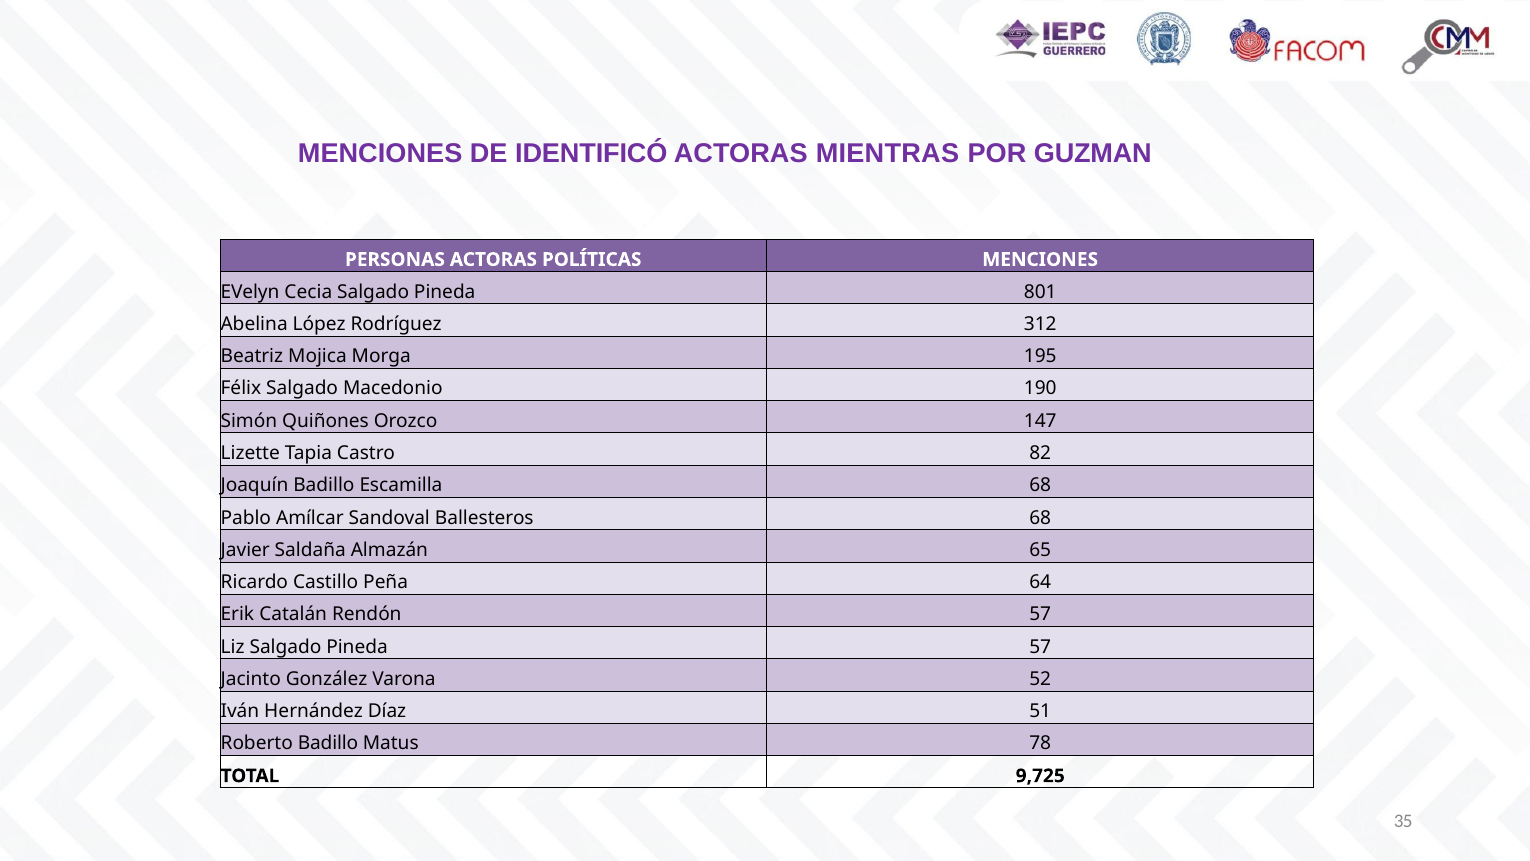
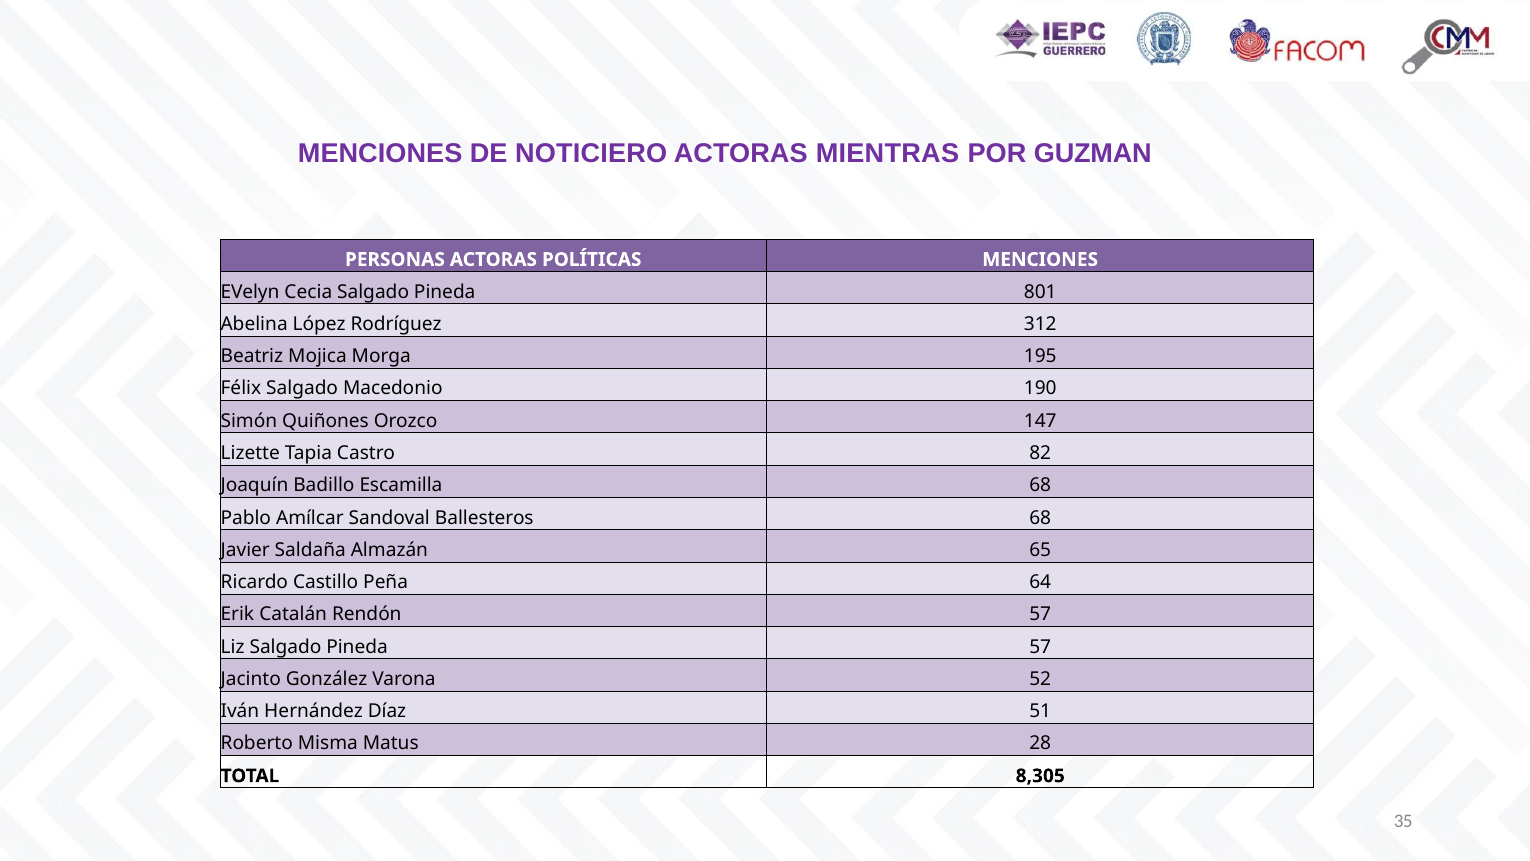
IDENTIFICÓ: IDENTIFICÓ -> NOTICIERO (591, 154)
Roberto Badillo: Badillo -> Misma (328, 743)
78: 78 -> 28 (1040, 743)
9,725: 9,725 -> 8,305 (1040, 776)
